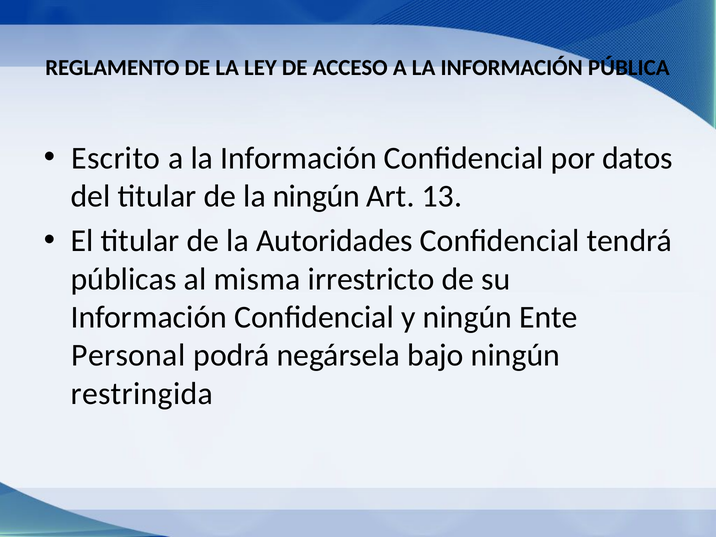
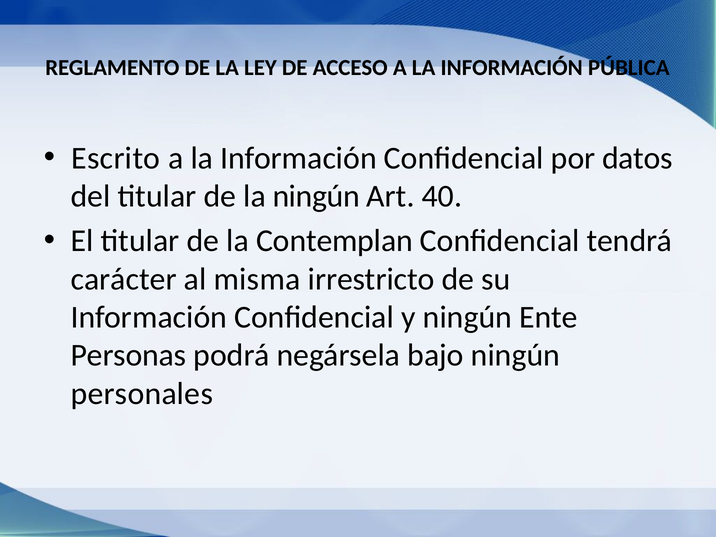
13: 13 -> 40 (442, 196)
Autoridades: Autoridades -> Contemplan (335, 241)
públicas: públicas -> carácter (124, 279)
Personal: Personal -> Personas (129, 355)
restringida: restringida -> personales (142, 394)
